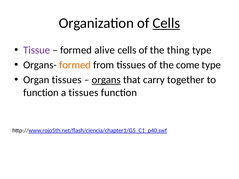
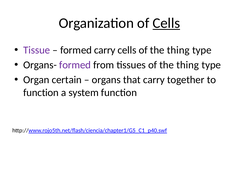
formed alive: alive -> carry (105, 50)
formed colour: orange -> purple (75, 65)
tissues of the come: come -> thing (188, 65)
Organ tissues: tissues -> certain (67, 80)
organs underline: present -> none (106, 80)
a tissues: tissues -> system (84, 93)
